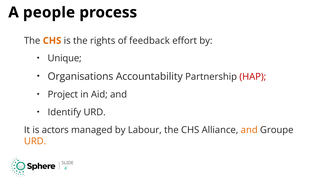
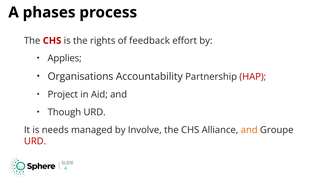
people: people -> phases (49, 12)
CHS colour: orange -> red (52, 41)
Unique: Unique -> Applies (65, 58)
Identify: Identify -> Though (64, 112)
actors: actors -> needs (55, 130)
Labour: Labour -> Involve (145, 130)
URD colour: orange -> red (35, 142)
